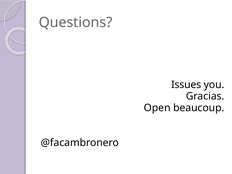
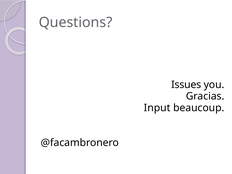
Open: Open -> Input (157, 108)
